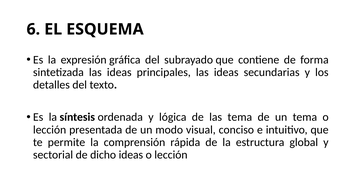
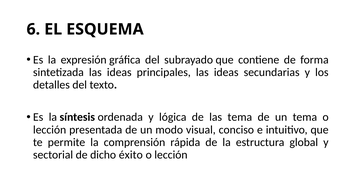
dicho ideas: ideas -> éxito (131, 155)
